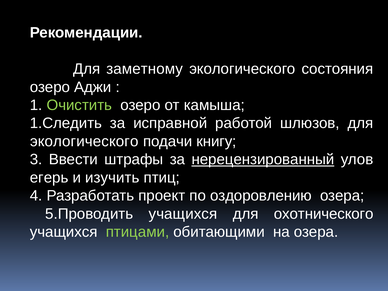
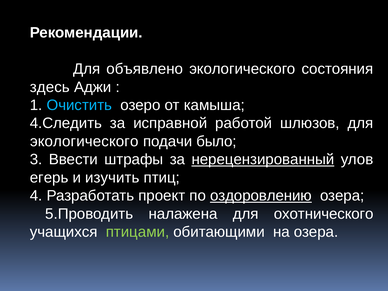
заметному: заметному -> объявлено (145, 69)
озеро: озеро -> здесь (50, 87)
Очистить colour: light green -> light blue (79, 105)
1.Следить: 1.Следить -> 4.Следить (66, 123)
книгу: книгу -> было (216, 141)
оздоровлению underline: none -> present (261, 196)
5.Проводить учащихся: учащихся -> налажена (183, 214)
